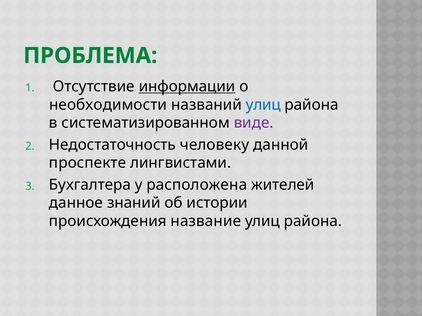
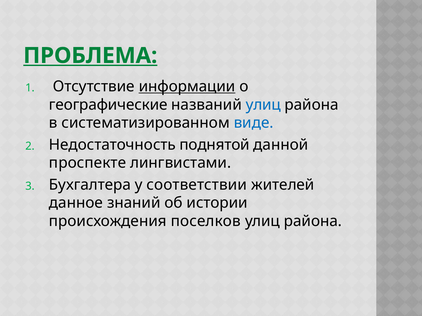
ПРОБЛЕМА underline: none -> present (90, 56)
необходимости: необходимости -> географические (108, 105)
виде colour: purple -> blue (254, 123)
человеку: человеку -> поднятой (215, 145)
расположена: расположена -> соответствии (197, 185)
название: название -> поселков (206, 222)
